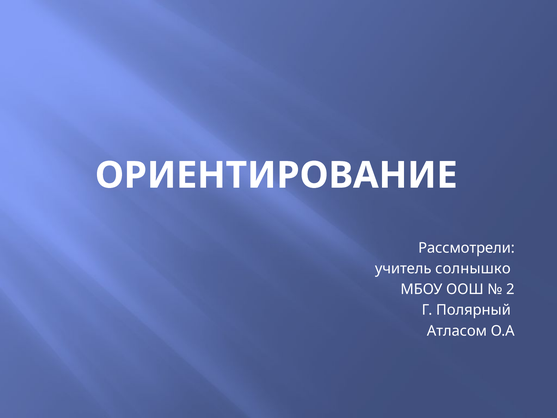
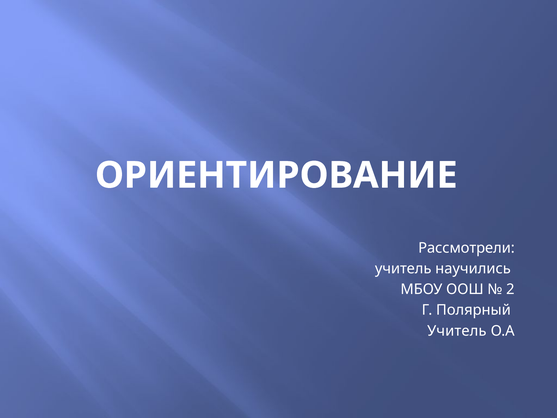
солнышко: солнышко -> научились (473, 268)
Атласом: Атласом -> Учитель (457, 331)
